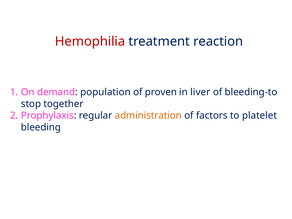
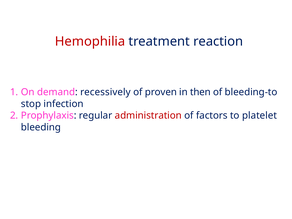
population: population -> recessively (105, 92)
liver: liver -> then (200, 92)
together: together -> infection (64, 104)
administration colour: orange -> red (148, 116)
